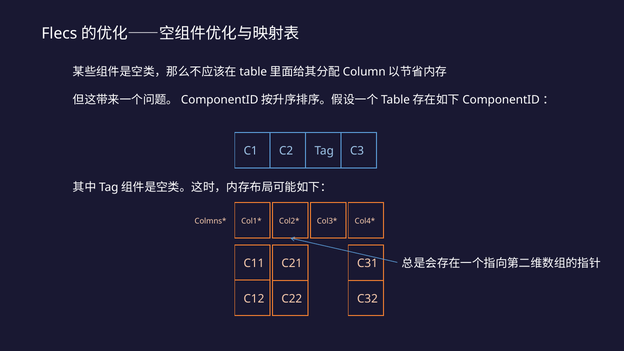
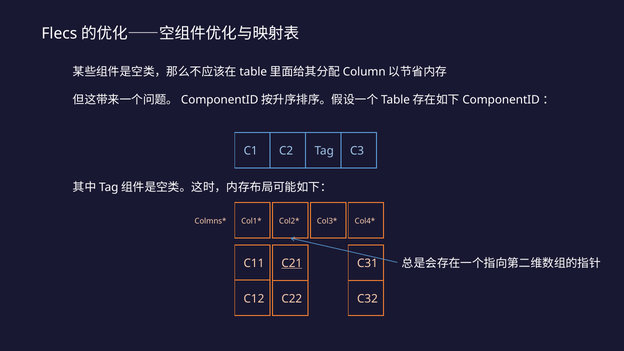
C21 underline: none -> present (292, 263)
